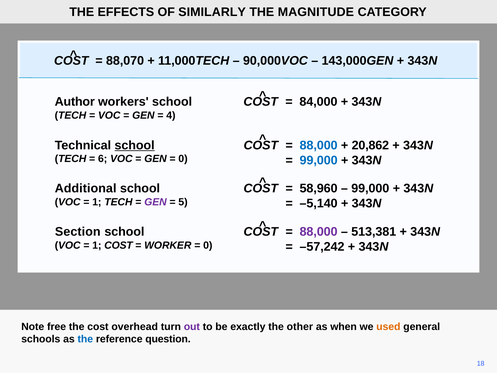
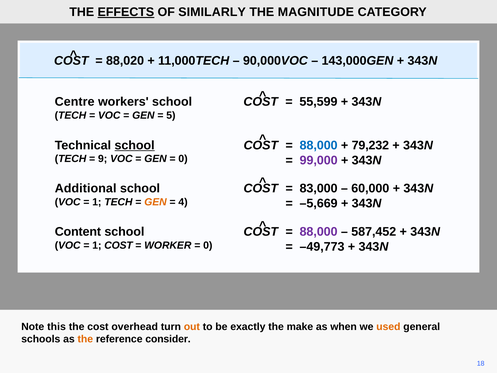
EFFECTS underline: none -> present (126, 12)
88,070: 88,070 -> 88,020 (125, 61)
84,000: 84,000 -> 55,599 (318, 102)
Author: Author -> Centre (75, 102)
4: 4 -> 5 (171, 115)
20,862: 20,862 -> 79,232 (370, 145)
6: 6 -> 9 (103, 159)
99,000 colour: blue -> purple (319, 160)
58,960: 58,960 -> 83,000 (319, 188)
99,000: 99,000 -> 60,000 (370, 188)
GEN colour: purple -> orange (156, 202)
5: 5 -> 4 (183, 202)
–5,140: –5,140 -> –5,669 (319, 203)
Section: Section -> Content (78, 232)
513,381: 513,381 -> 587,452 (374, 232)
–57,242: –57,242 -> –49,773 (322, 247)
free: free -> this (57, 327)
out colour: purple -> orange (192, 327)
other: other -> make (300, 327)
the colour: blue -> orange (85, 339)
question: question -> consider (168, 339)
